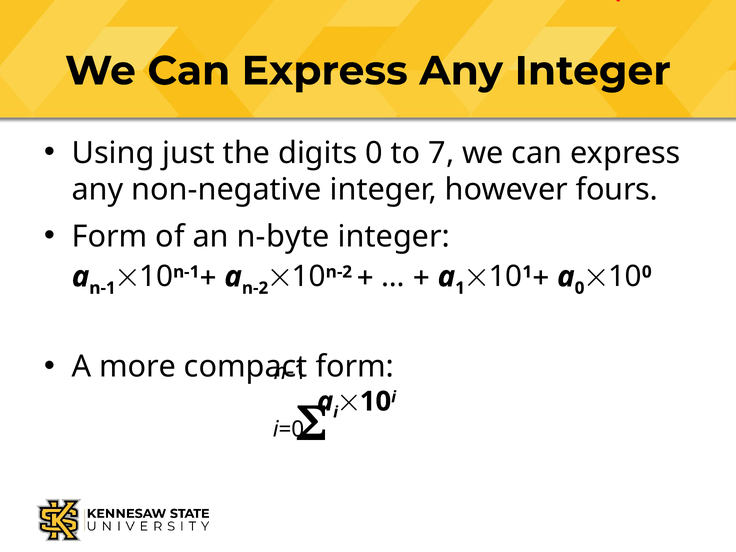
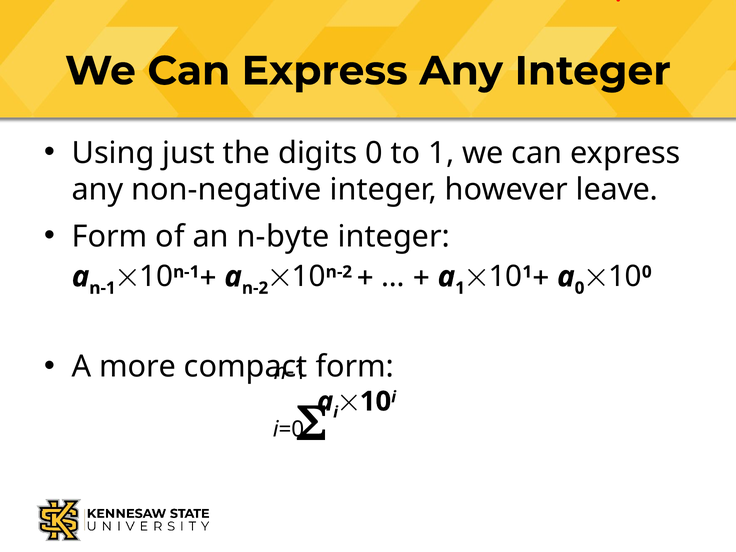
to 7: 7 -> 1 (441, 153)
fours: fours -> leave (617, 190)
